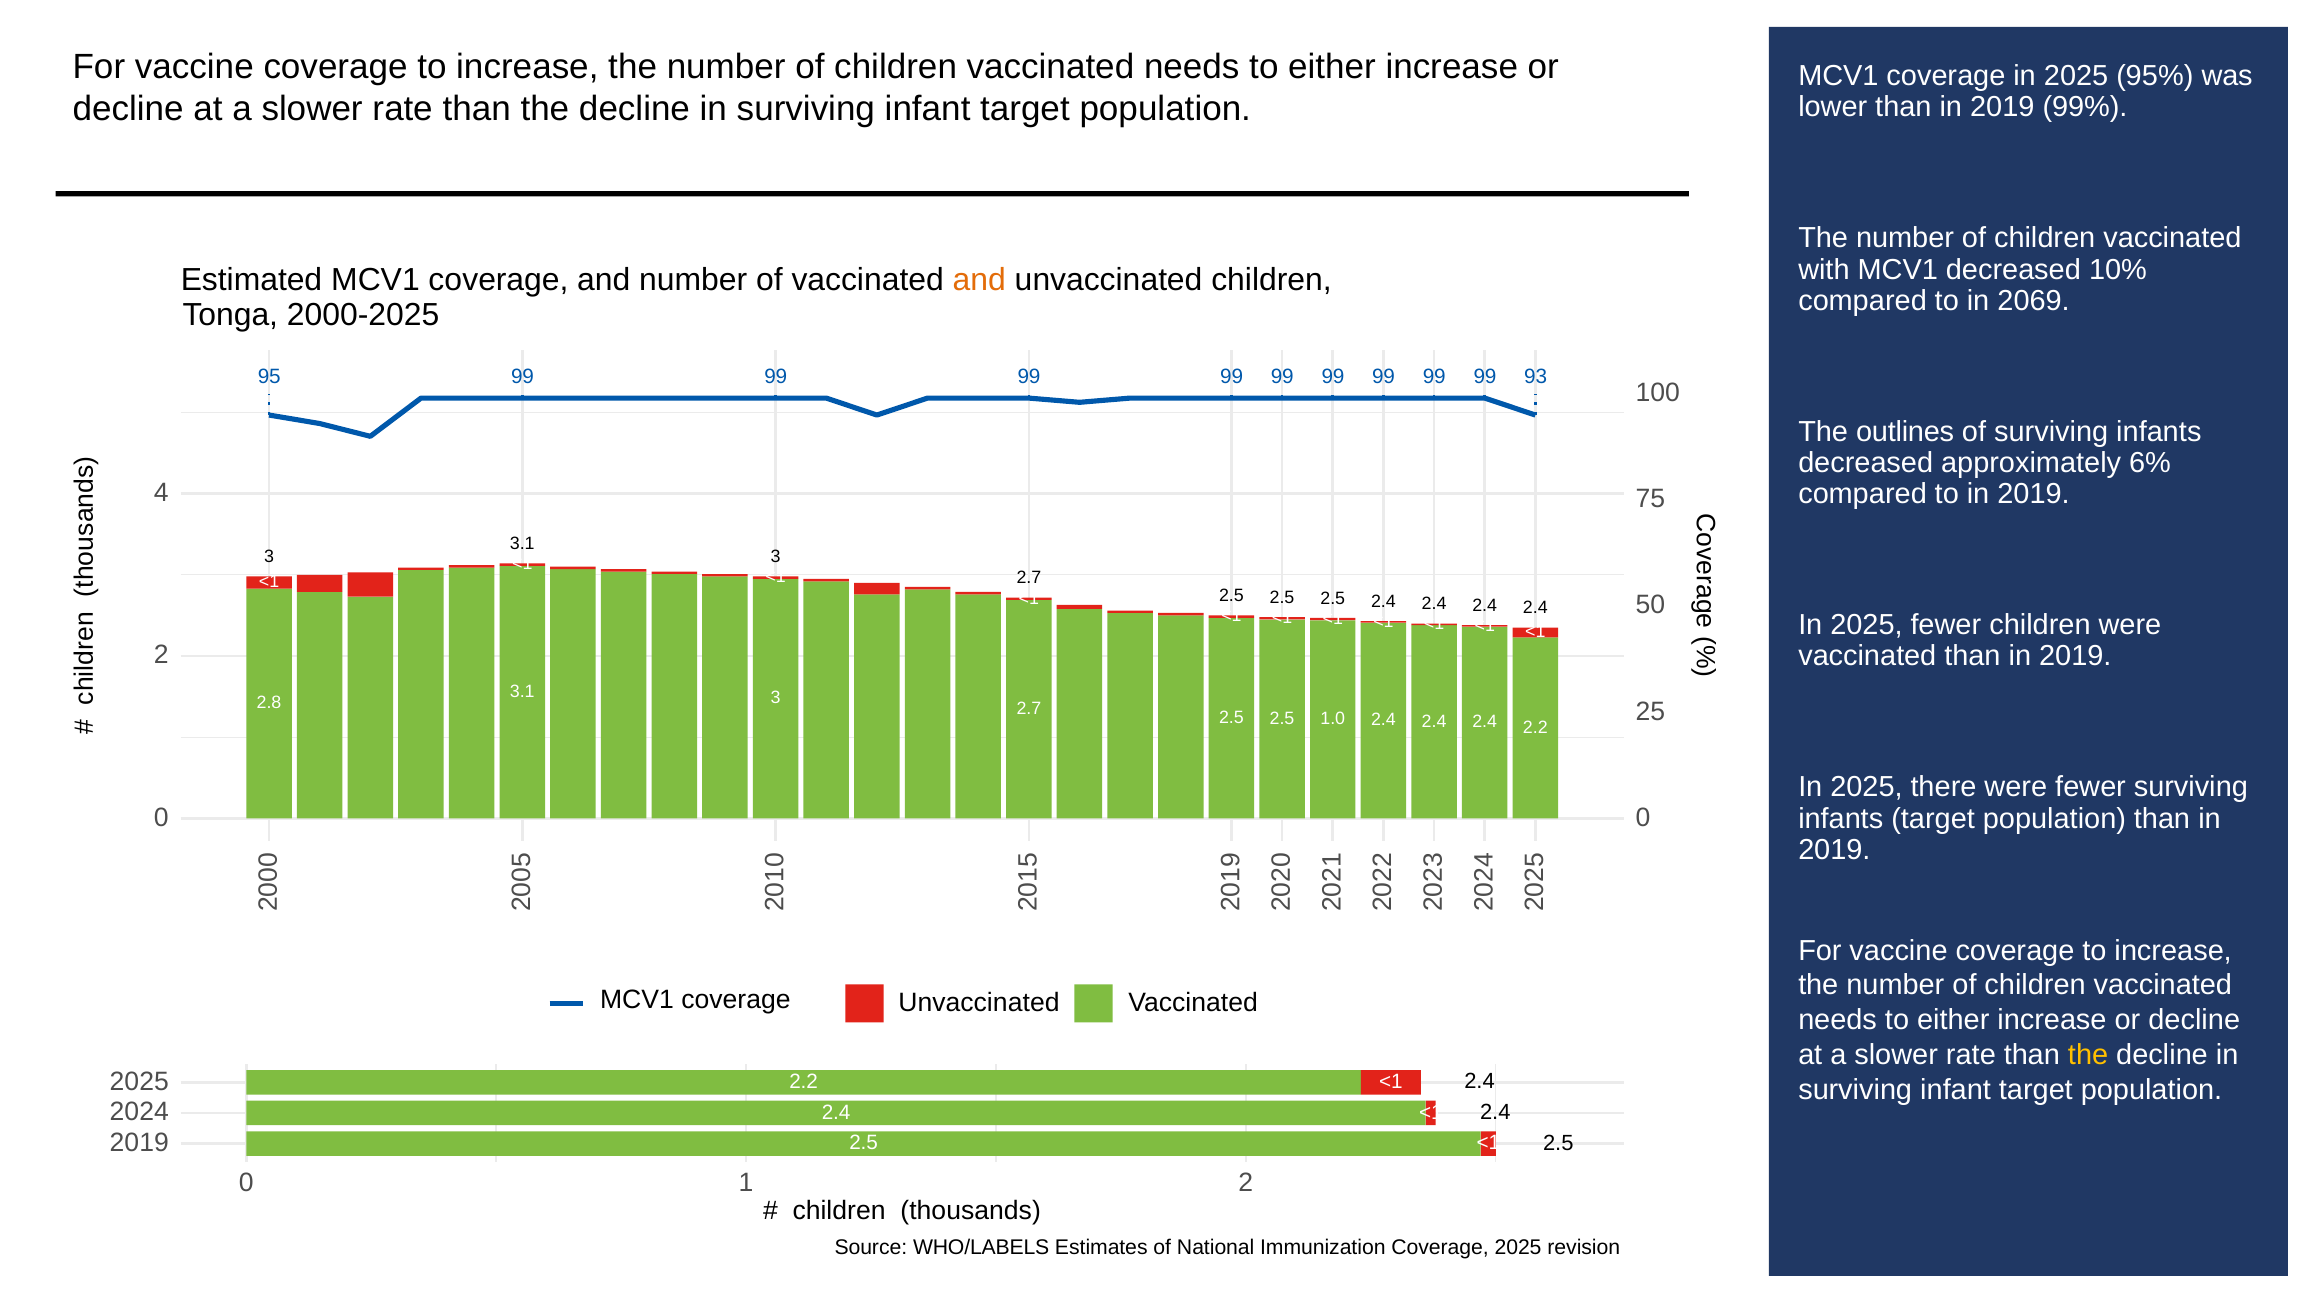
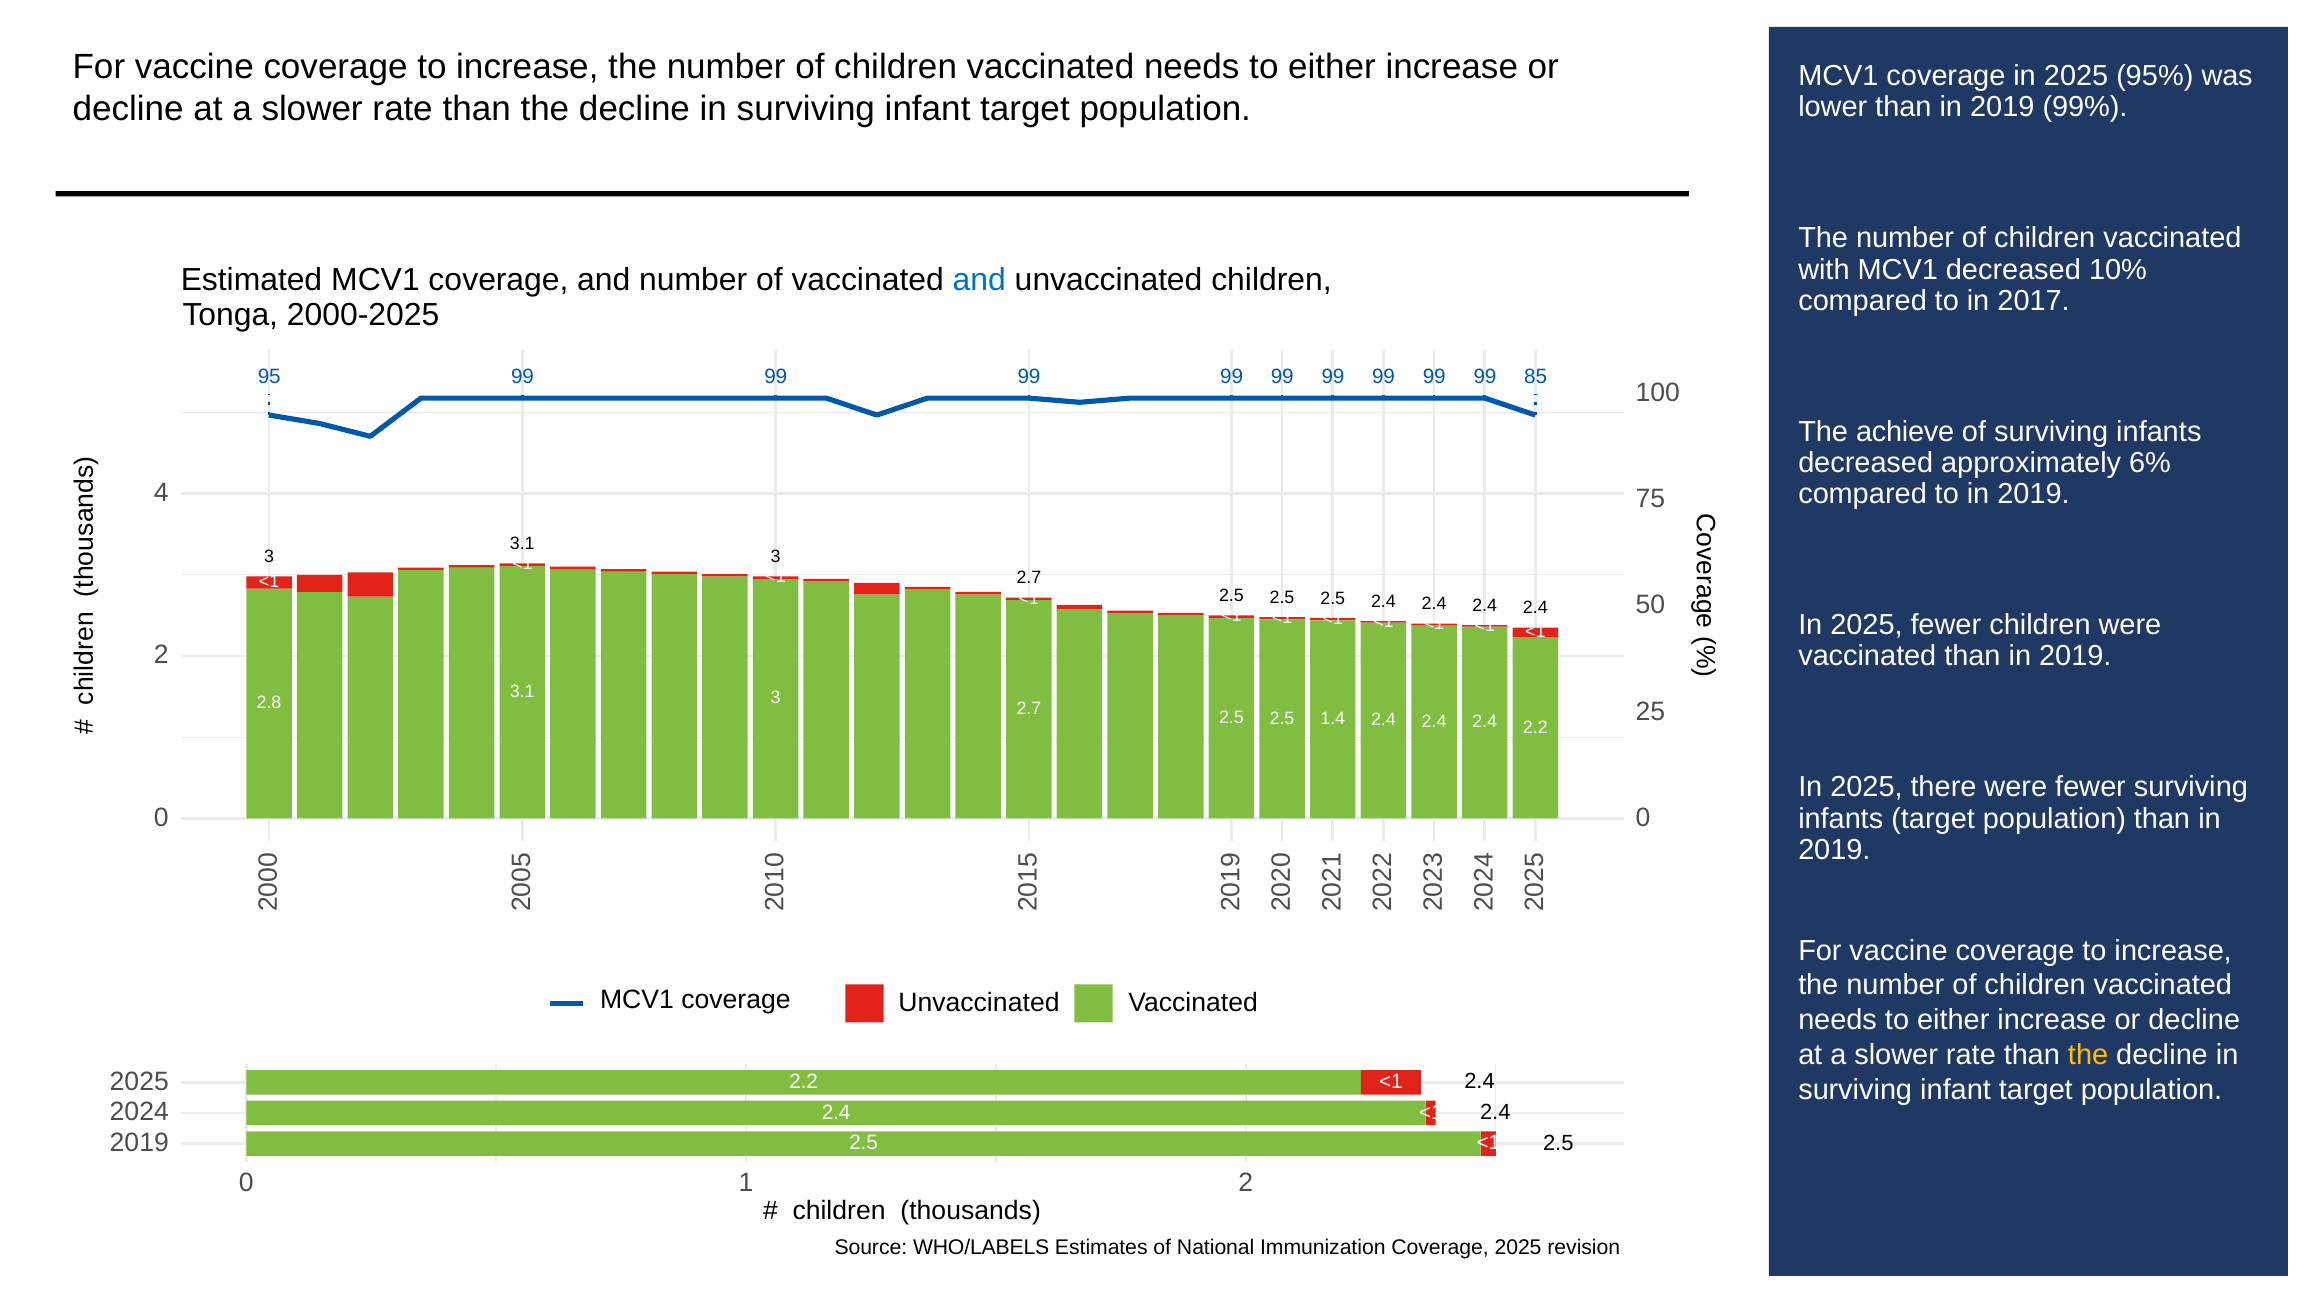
and colour: orange -> blue (979, 280)
2069: 2069 -> 2017 (2034, 301)
93: 93 -> 85 (1536, 377)
outlines: outlines -> achieve (1905, 432)
1.0: 1.0 -> 1.4 (1333, 719)
